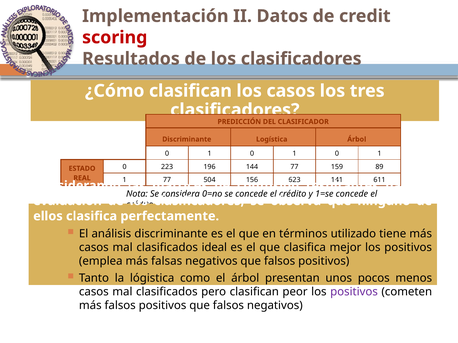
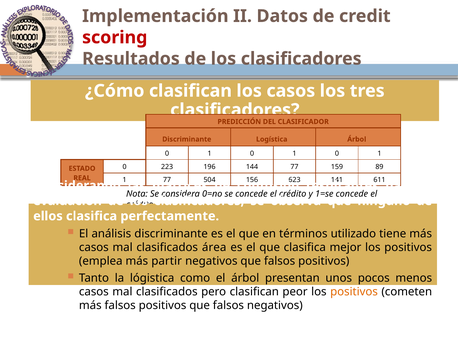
ideal: ideal -> área (214, 248)
falsas: falsas -> partir (167, 262)
positivos colour: purple -> orange (354, 292)
